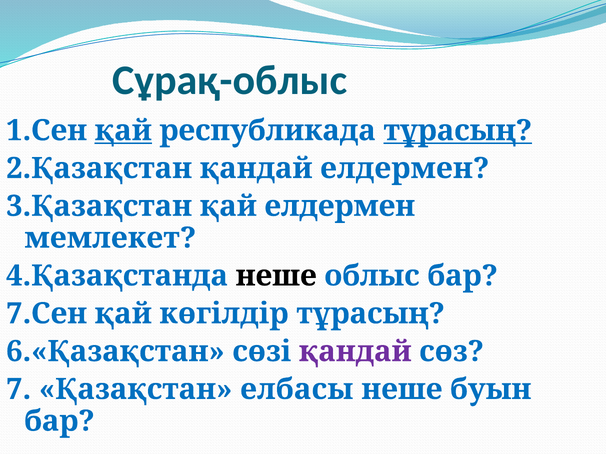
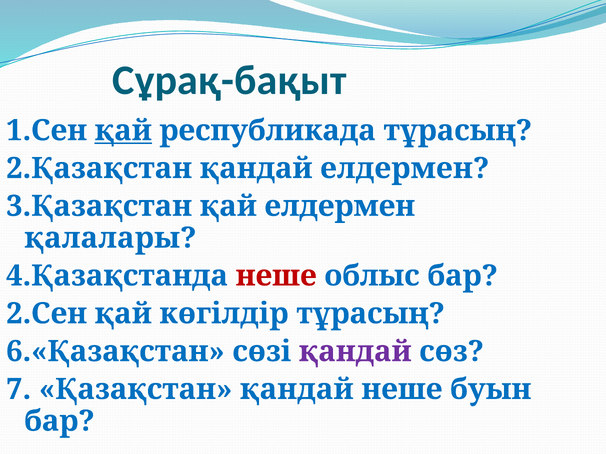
Сұрақ-облыс: Сұрақ-облыс -> Сұрақ-бақыт (229, 80)
тұрасың underline: present -> none (458, 131)
мемлекет: мемлекет -> қалалары (110, 238)
неше colour: black -> red (276, 276)
7.Сен: 7.Сен -> 2.Сен (47, 314)
Қазақстан елбасы: елбасы -> қандай (297, 390)
